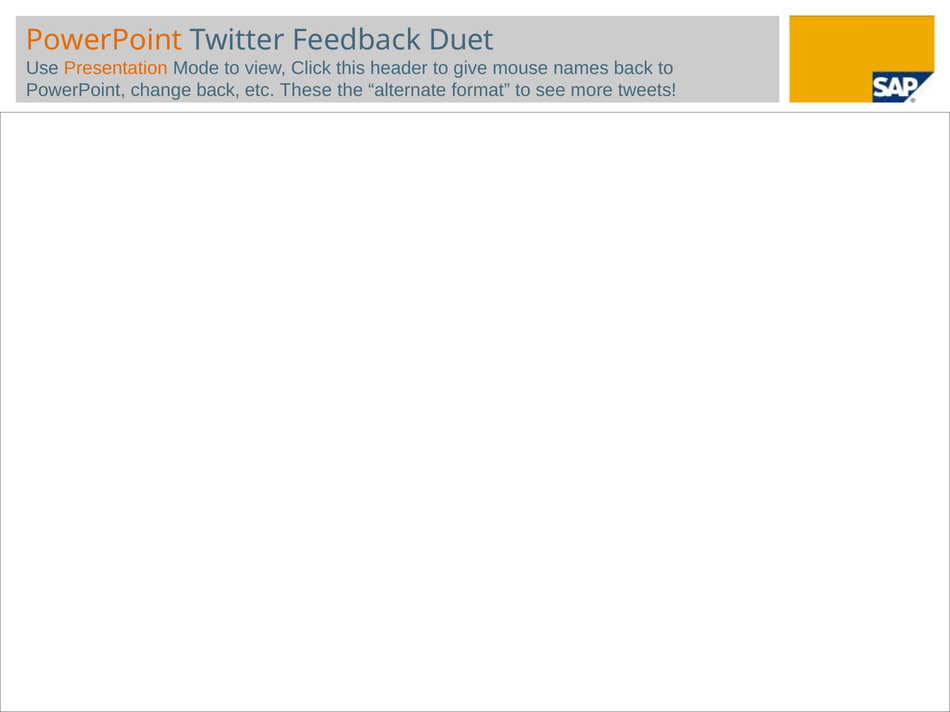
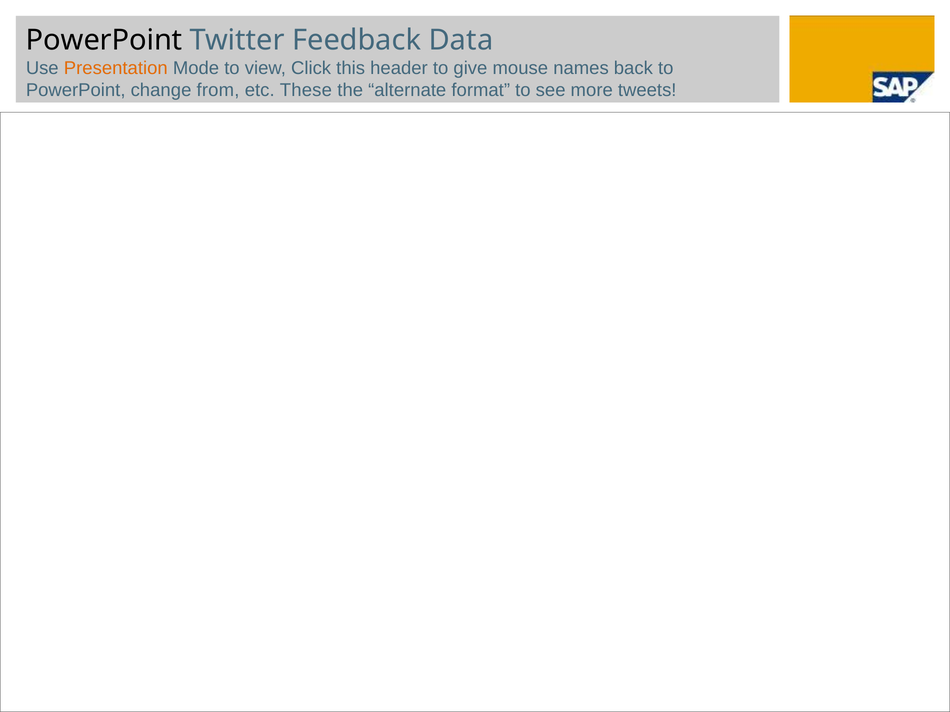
PowerPoint colour: orange -> black (104, 40)
Duet: Duet -> Data (461, 40)
change back: back -> from (218, 90)
